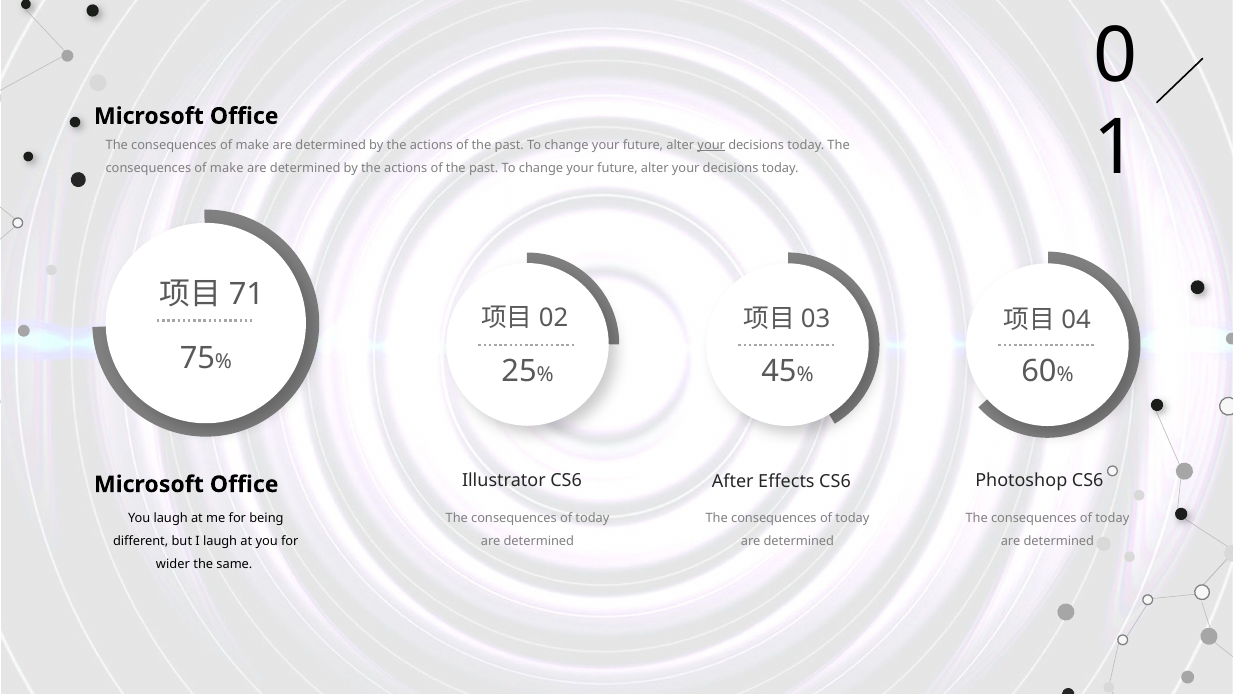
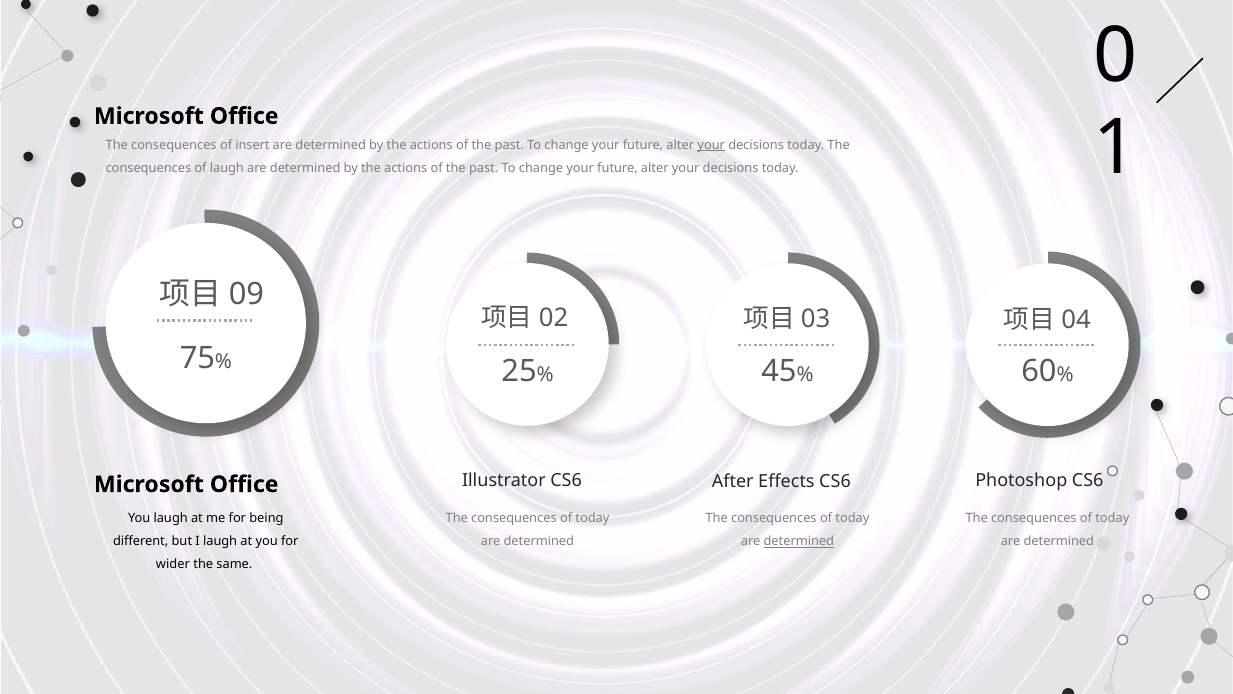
make: make -> insert (252, 145)
make: make -> laugh (227, 168)
71: 71 -> 09 (246, 294)
determined underline: none -> present (799, 541)
